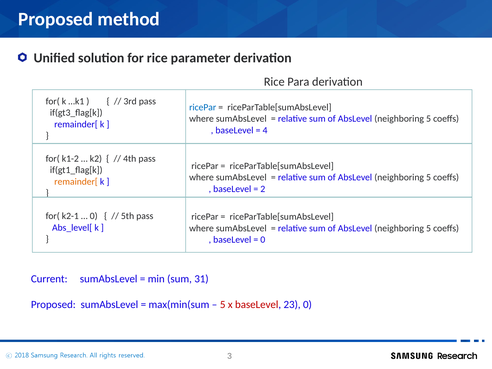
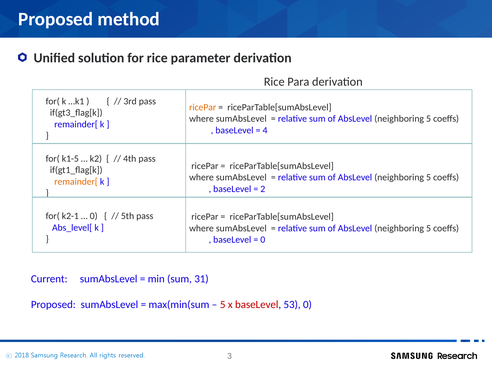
ricePar colour: blue -> orange (203, 107)
k1-2: k1-2 -> k1-5 (70, 159)
23: 23 -> 53 (292, 305)
